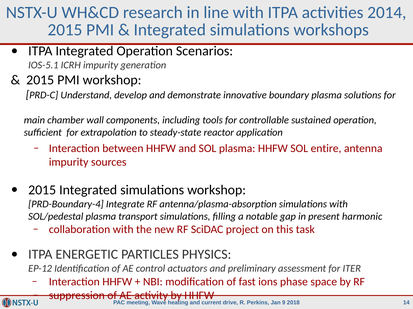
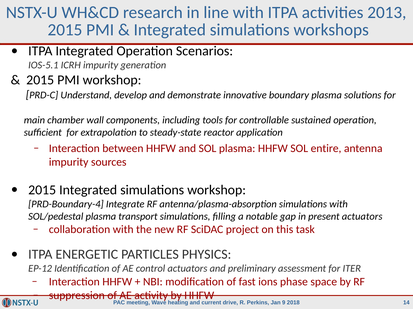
2014: 2014 -> 2013 (387, 12)
present harmonic: harmonic -> actuators (362, 217)
